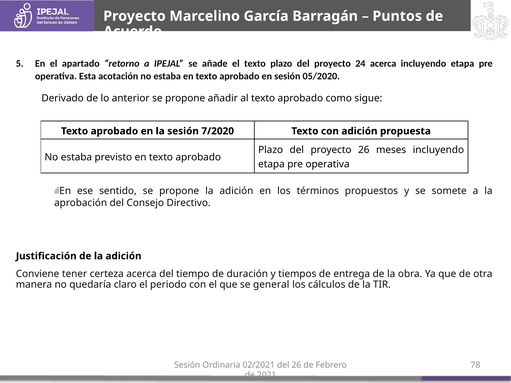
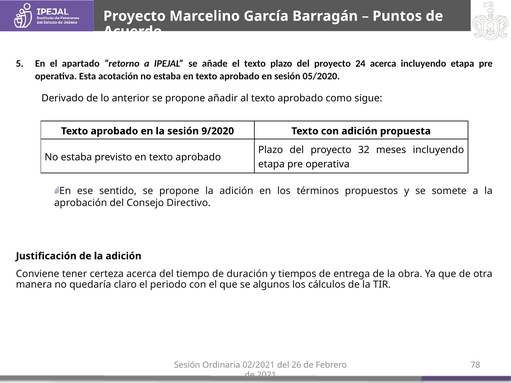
7/2020: 7/2020 -> 9/2020 (218, 131)
proyecto 26: 26 -> 32 (364, 150)
general: general -> algunos (271, 285)
